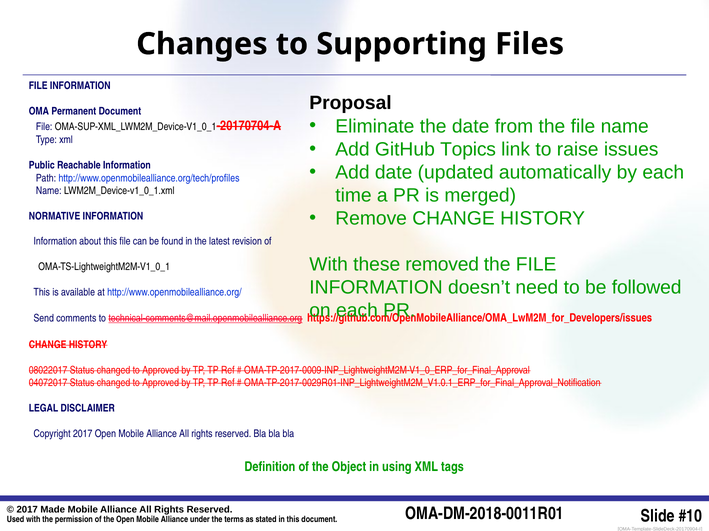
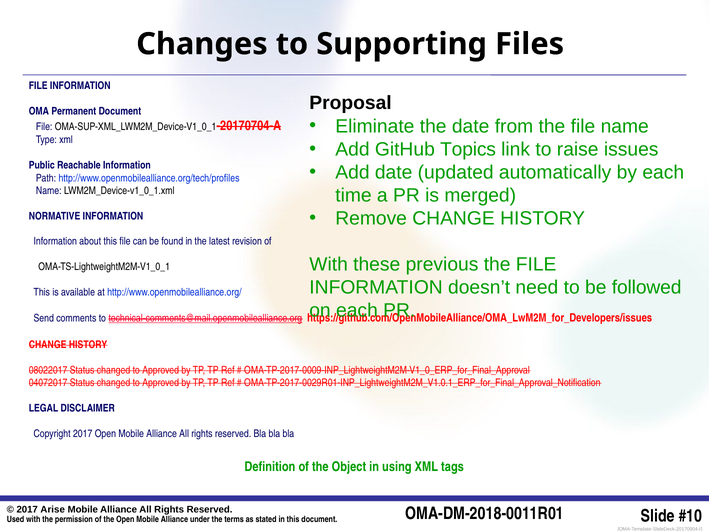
removed: removed -> previous (442, 265)
Made: Made -> Arise (53, 510)
